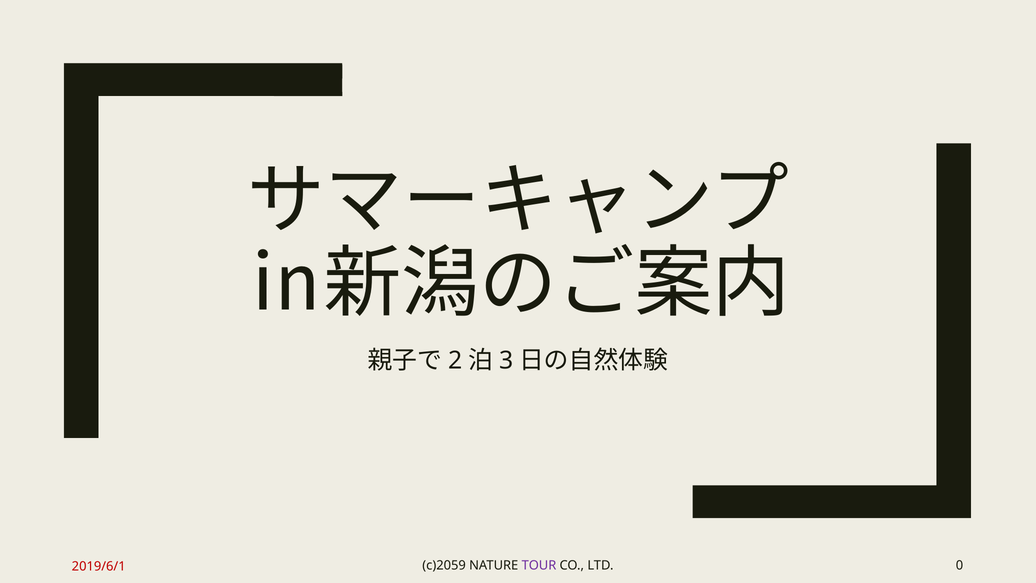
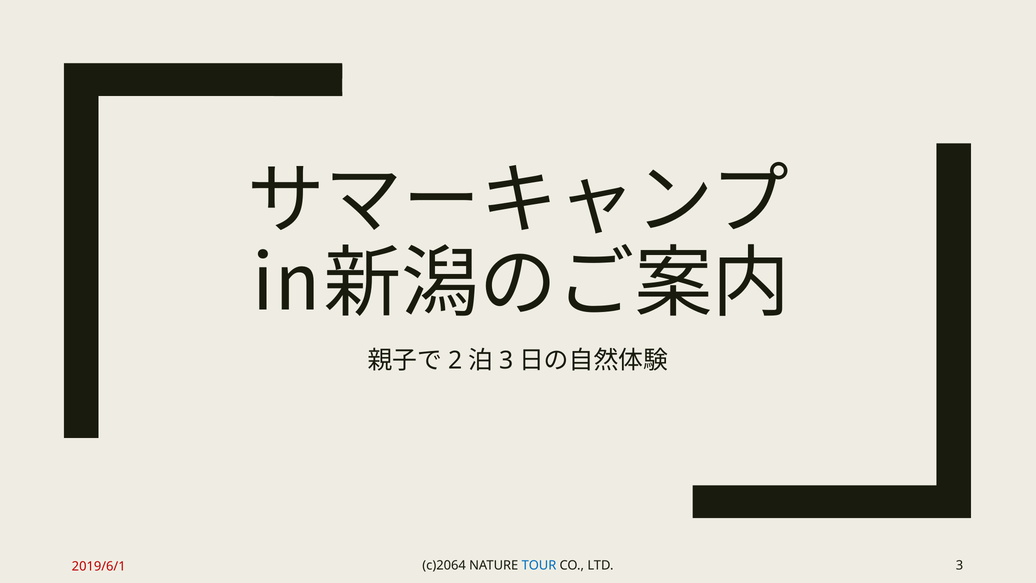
c)2059: c)2059 -> c)2064 (444, 565)
TOUR colour: purple -> blue (539, 565)
LTD 0: 0 -> 3 (960, 565)
